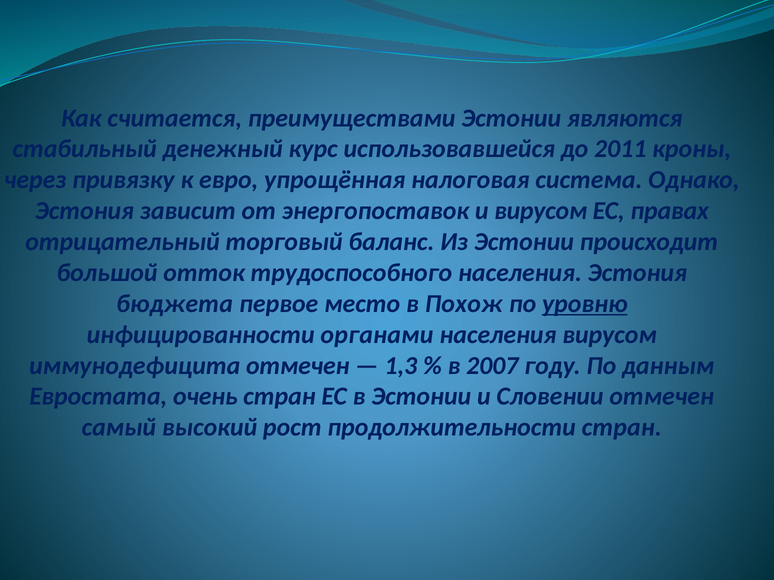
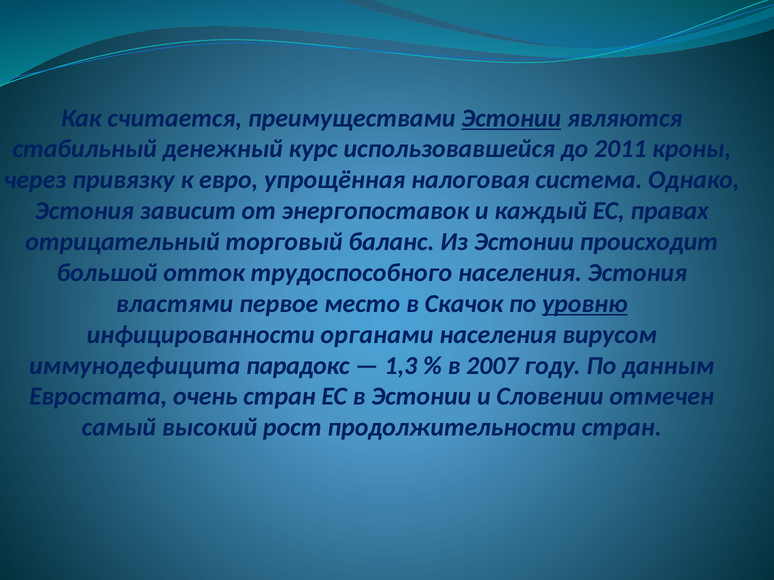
Эстонии underline: none -> present (511, 118)
и вирусом: вирусом -> каждый (541, 211)
бюджета: бюджета -> властями (175, 304)
Похож: Похож -> Скачок (464, 304)
иммунодефицита отмечен: отмечен -> парадокс (298, 366)
